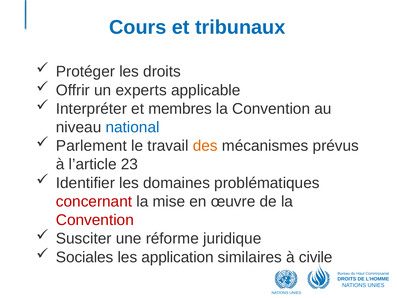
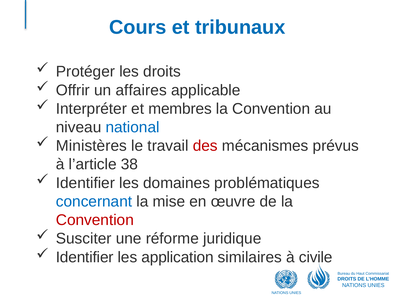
experts: experts -> affaires (141, 90)
Parlement: Parlement -> Ministères (91, 146)
des colour: orange -> red (205, 146)
23: 23 -> 38 (130, 164)
concernant colour: red -> blue (94, 201)
Sociales: Sociales -> Identifier (85, 257)
